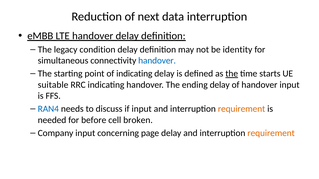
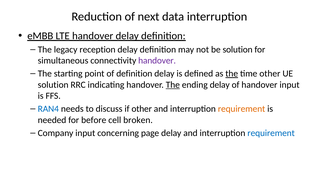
condition: condition -> reception (97, 50)
be identity: identity -> solution (238, 50)
handover colour: blue -> purple (157, 61)
of indicating: indicating -> definition (134, 74)
time starts: starts -> other (270, 74)
suitable: suitable -> solution (53, 85)
The underline: none -> present (173, 85)
if input: input -> other (142, 109)
requirement colour: orange -> blue (271, 133)
